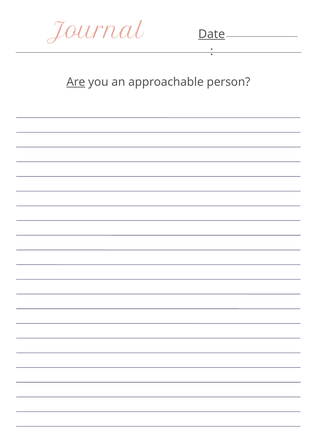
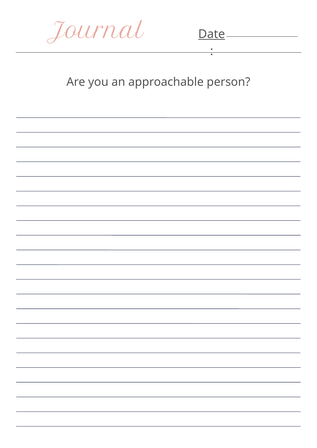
Are underline: present -> none (76, 82)
